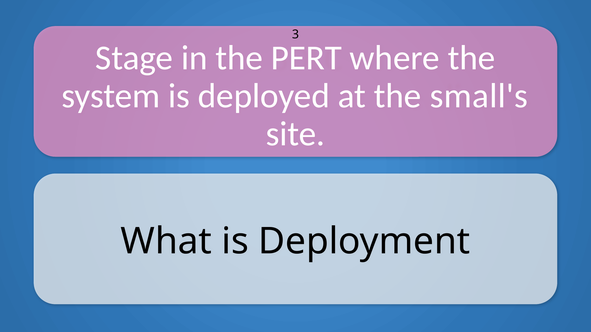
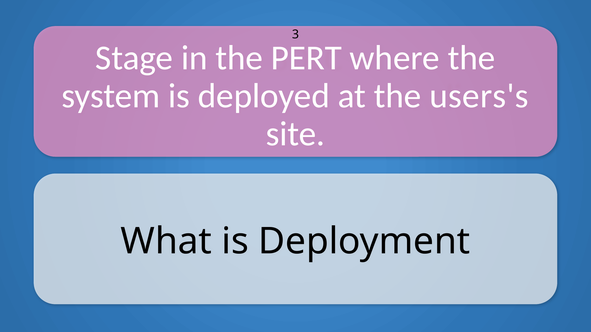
small's: small's -> users's (479, 96)
